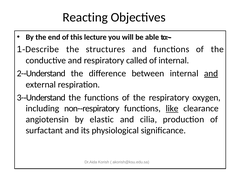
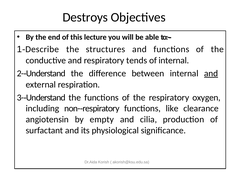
Reacting: Reacting -> Destroys (85, 17)
called: called -> tends (137, 60)
like underline: present -> none (172, 108)
elastic: elastic -> empty (102, 119)
